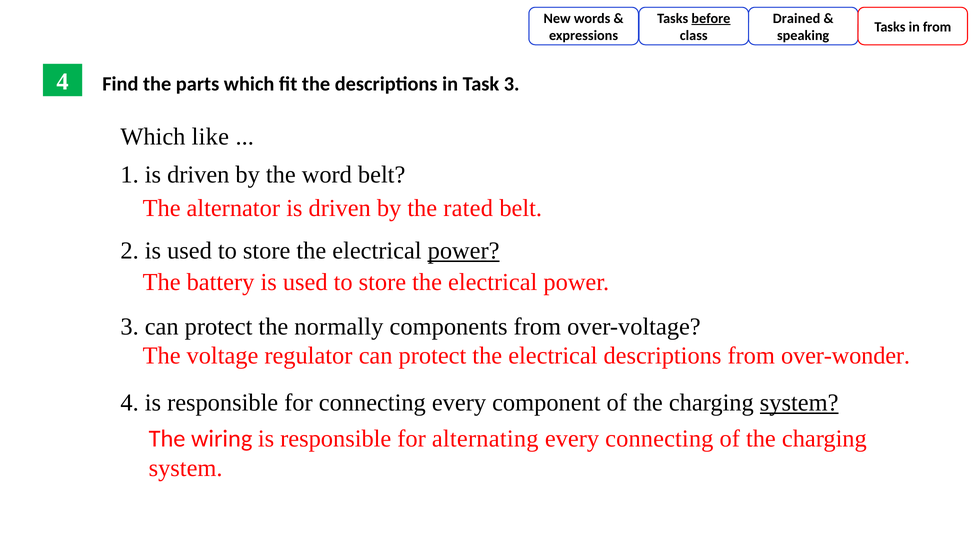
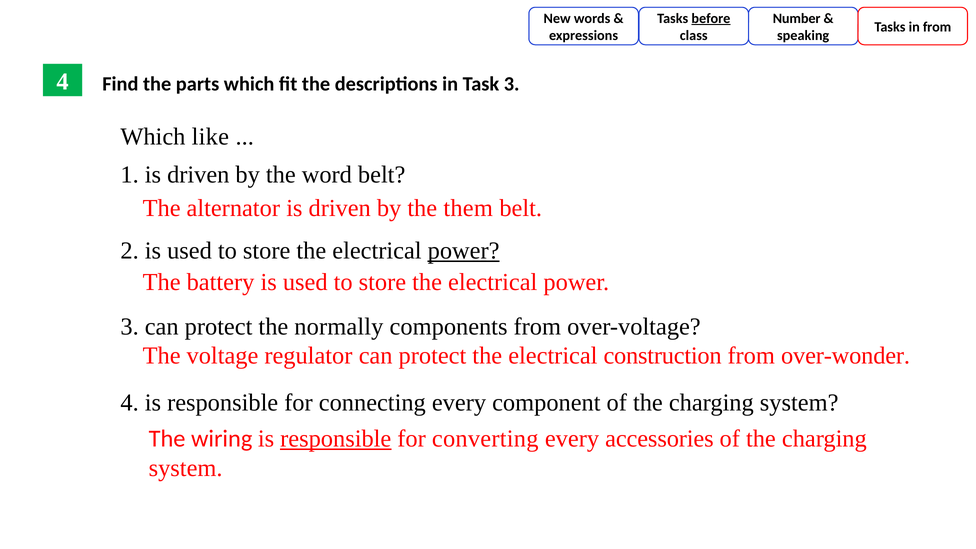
Drained: Drained -> Number (797, 18)
rated: rated -> them (468, 208)
electrical descriptions: descriptions -> construction (663, 356)
system underline: present -> none (799, 403)
responsible underline: none -> present (336, 439)
alternating: alternating -> converting (485, 439)
every connecting: connecting -> accessories (659, 439)
